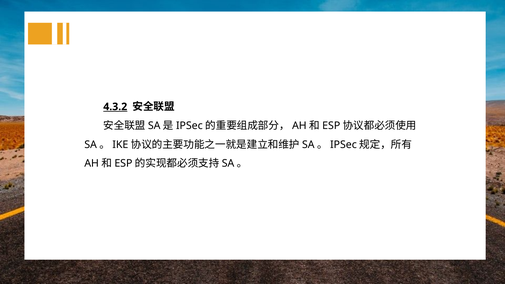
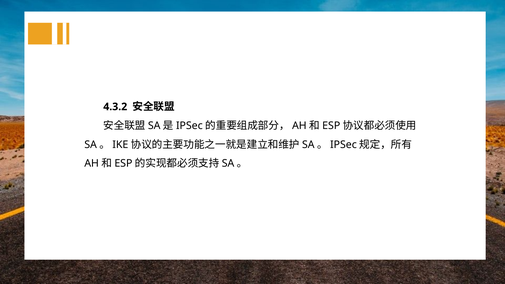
4.3.2 underline: present -> none (115, 107)
